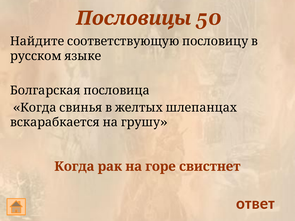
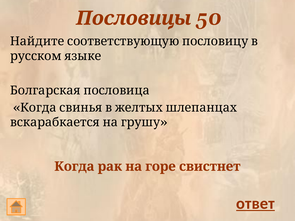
ответ underline: none -> present (255, 204)
